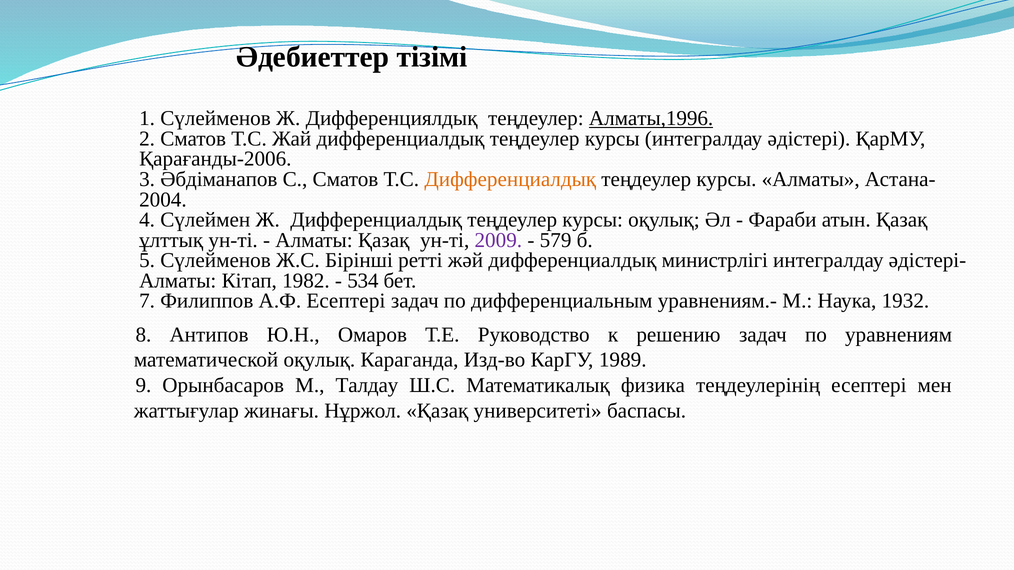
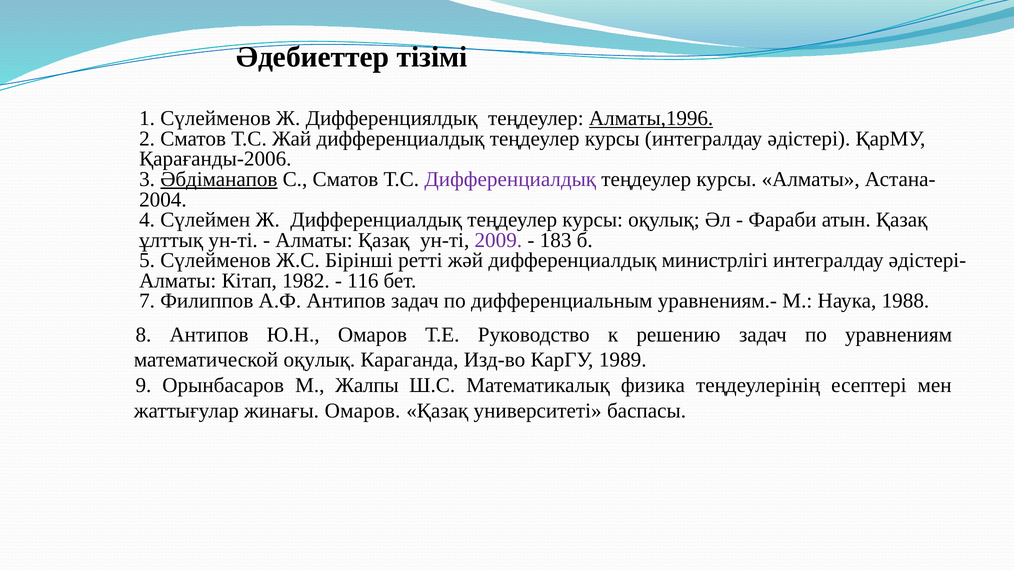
Әбдіманапов underline: none -> present (219, 179)
Дифференциалдық colour: orange -> purple (510, 179)
579: 579 -> 183 (556, 240)
534: 534 -> 116 (363, 281)
А.Ф Есептері: Есептері -> Антипов (346, 301)
1932: 1932 -> 1988 (905, 301)
Талдау: Талдау -> Жалпы (367, 386)
жинағы Нұржол: Нұржол -> Омаров (363, 411)
